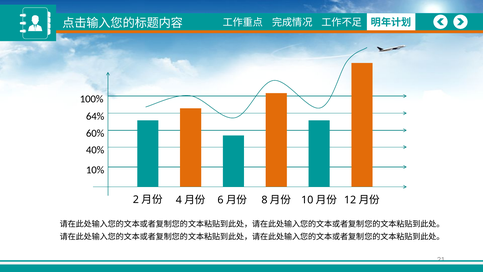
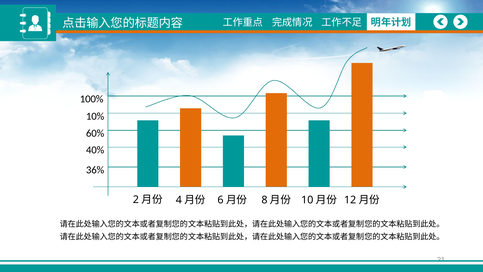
64%: 64% -> 10% (95, 116)
10%: 10% -> 36% (95, 170)
